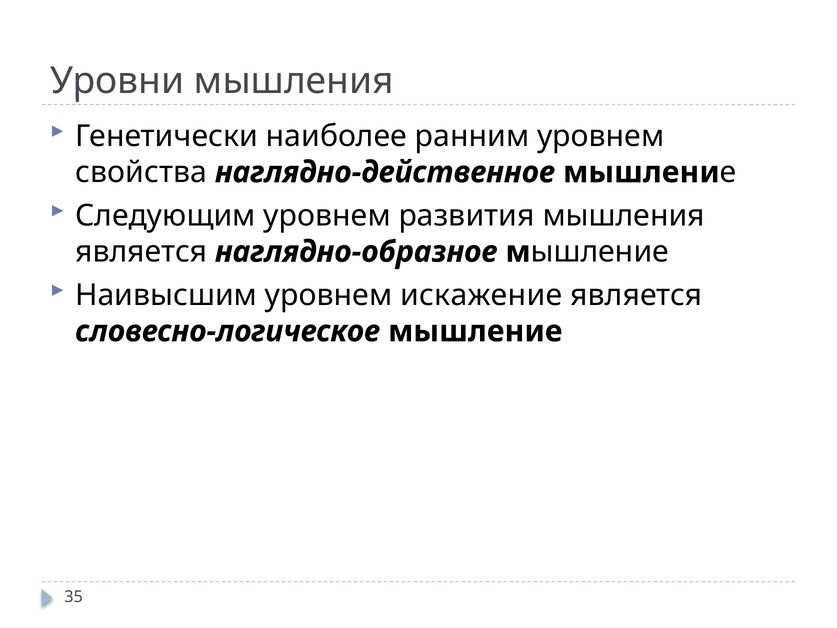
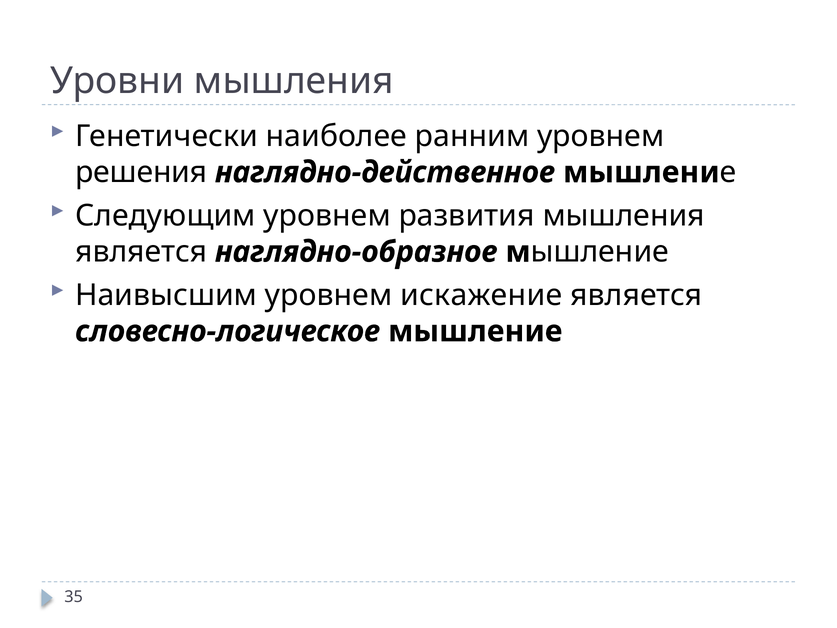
свойства: свойства -> решения (141, 172)
